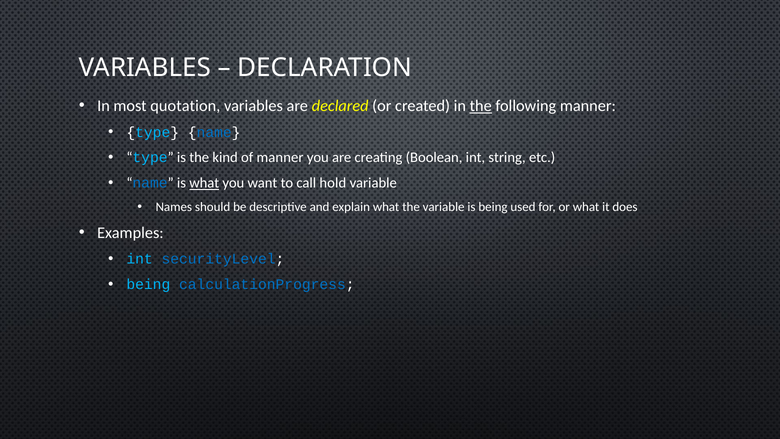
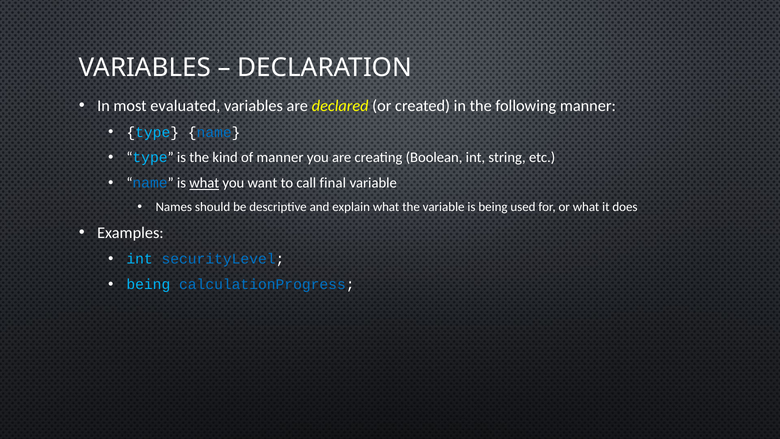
quotation: quotation -> evaluated (185, 106)
the underline: present -> none (481, 106)
hold: hold -> final (333, 183)
